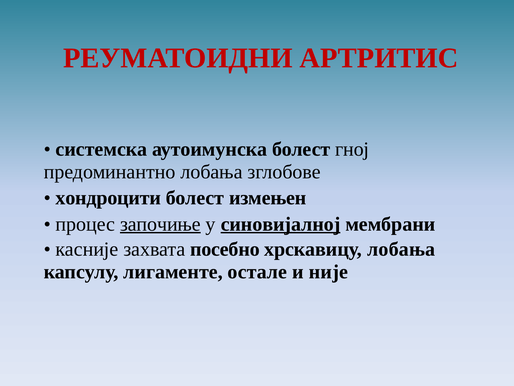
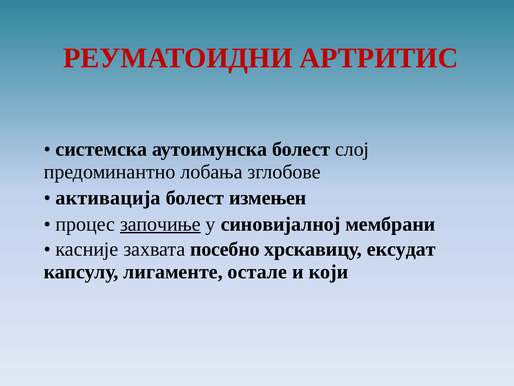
гној: гној -> слој (352, 149)
хондроцити: хондроцити -> активација (108, 198)
синовијалној underline: present -> none (281, 224)
хрскавицу лобања: лобања -> ексудат (401, 249)
није: није -> који (329, 272)
